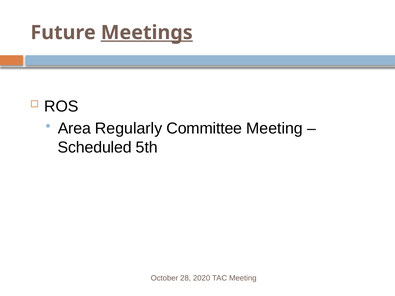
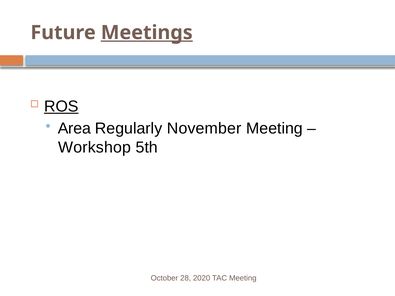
ROS underline: none -> present (61, 106)
Committee: Committee -> November (204, 129)
Scheduled: Scheduled -> Workshop (95, 148)
